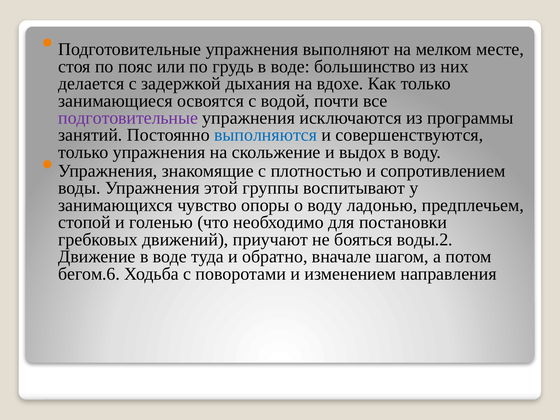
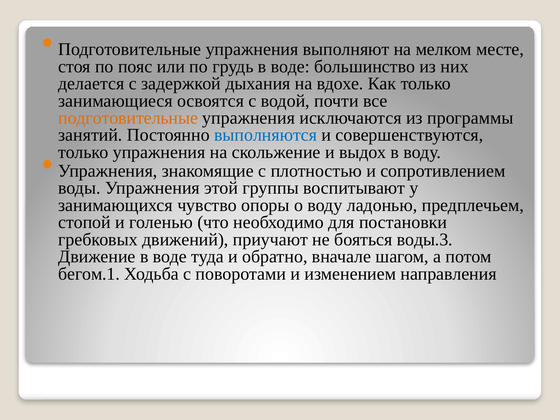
подготовительные colour: purple -> orange (128, 118)
воды.2: воды.2 -> воды.3 (425, 240)
бегом.6: бегом.6 -> бегом.1 (89, 274)
